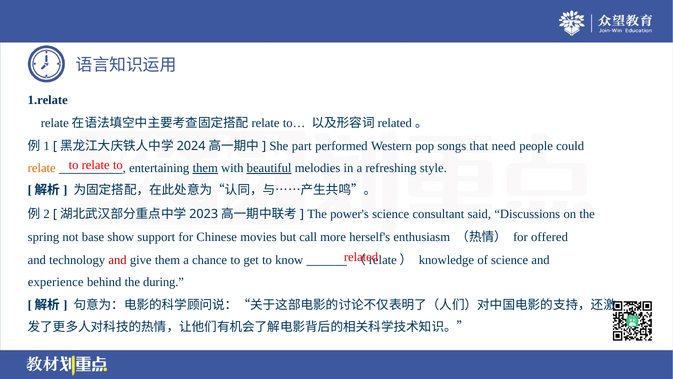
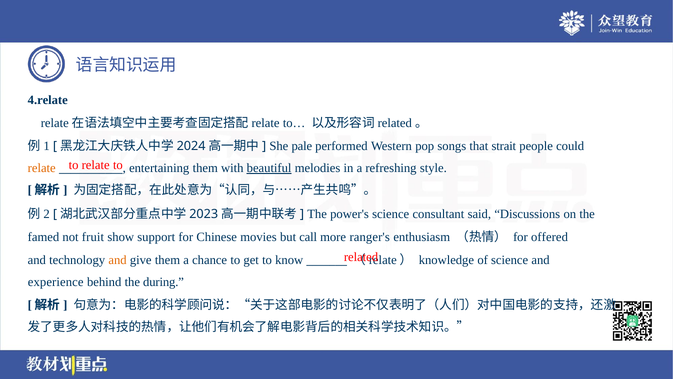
1.relate: 1.relate -> 4.relate (48, 100)
part: part -> pale (302, 146)
need: need -> strait (504, 146)
them underline: present -> none (205, 168)
spring: spring -> famed (43, 237)
base: base -> fruit (93, 237)
herself's: herself's -> ranger's (370, 237)
and colour: red -> orange (118, 260)
